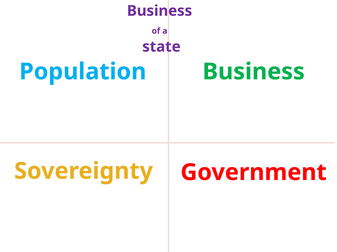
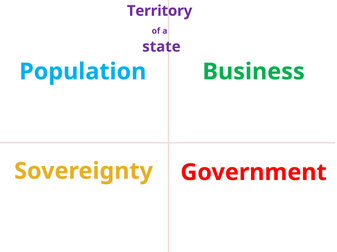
Business: Business -> Territory (160, 11)
